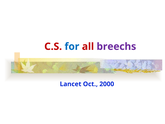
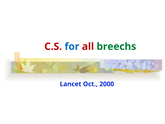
breechs colour: purple -> green (116, 46)
